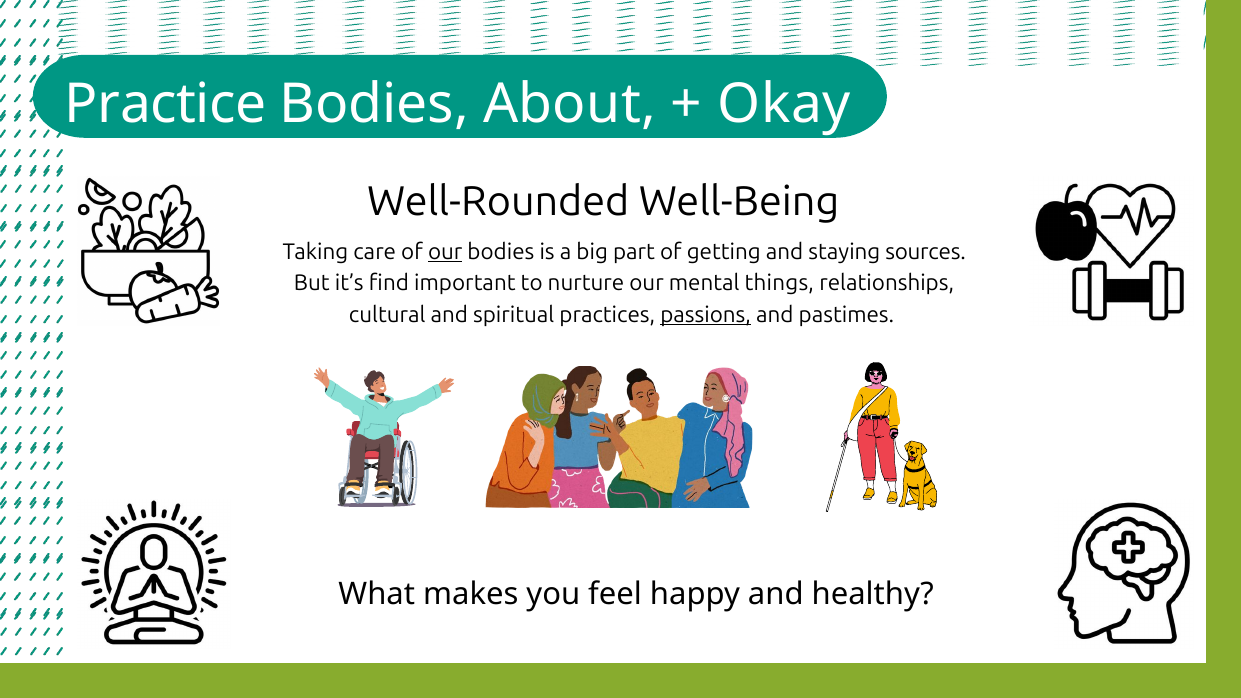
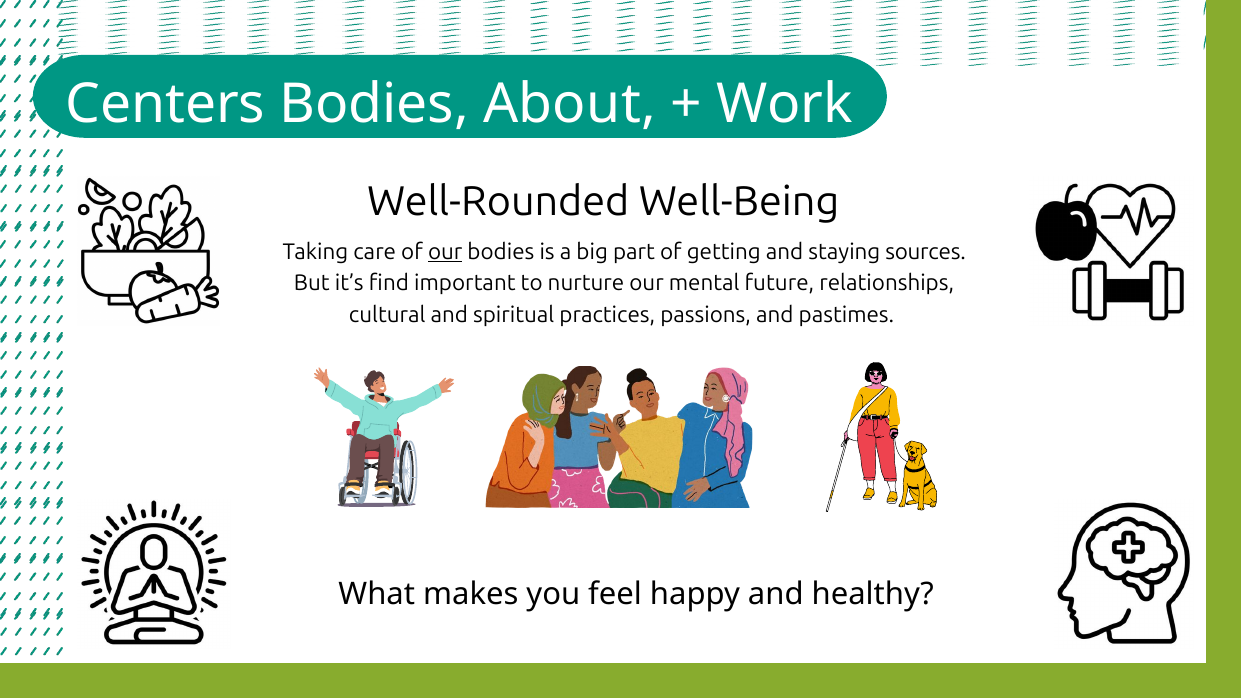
Practice: Practice -> Centers (166, 104)
Okay: Okay -> Work (785, 104)
things: things -> future (779, 283)
passions underline: present -> none (706, 315)
